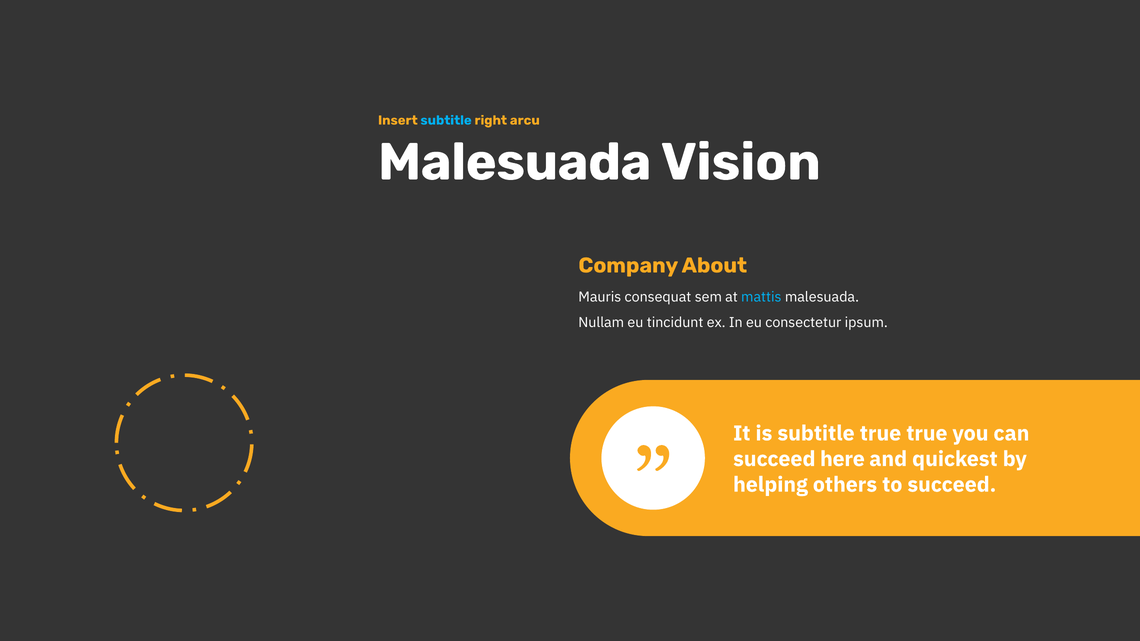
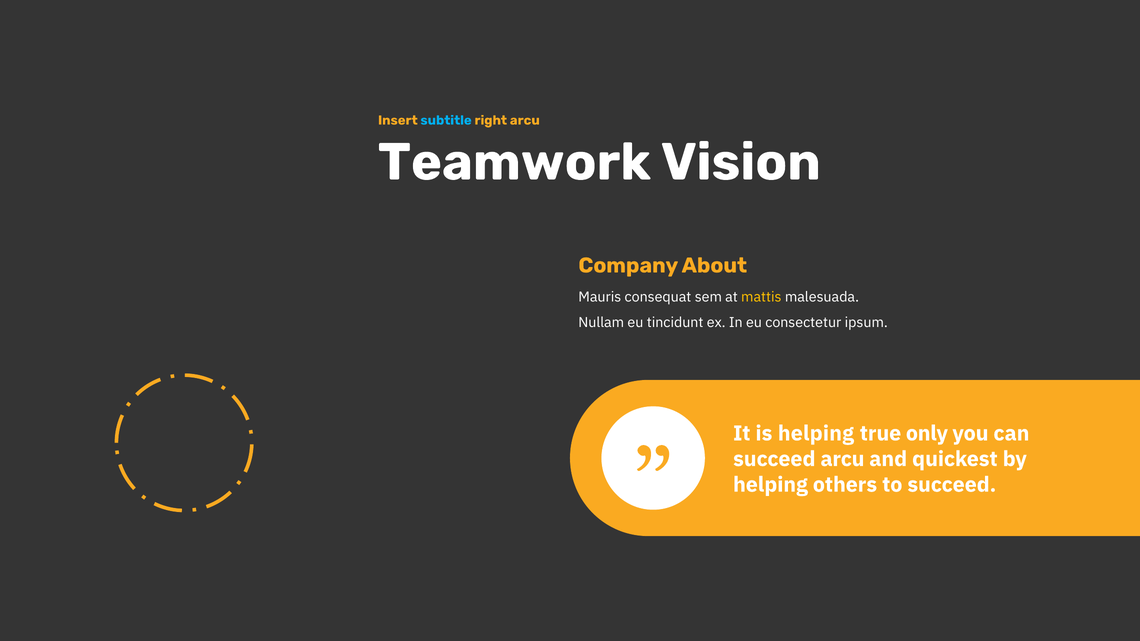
Malesuada: Malesuada -> Teamwork (514, 162)
mattis colour: light blue -> yellow (761, 297)
is subtitle: subtitle -> helping (816, 434)
true true: true -> only (927, 434)
succeed here: here -> arcu (842, 459)
